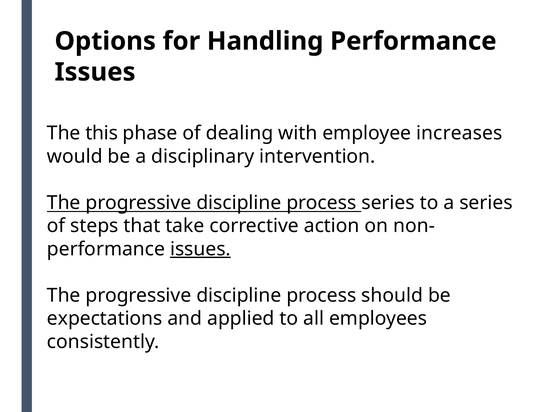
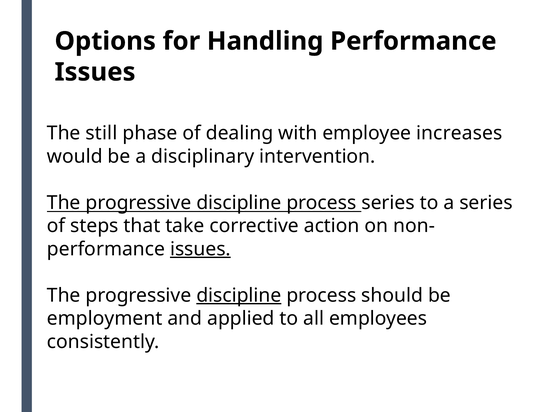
this: this -> still (102, 133)
discipline underline: none -> present (239, 296)
expectations: expectations -> employment (105, 319)
